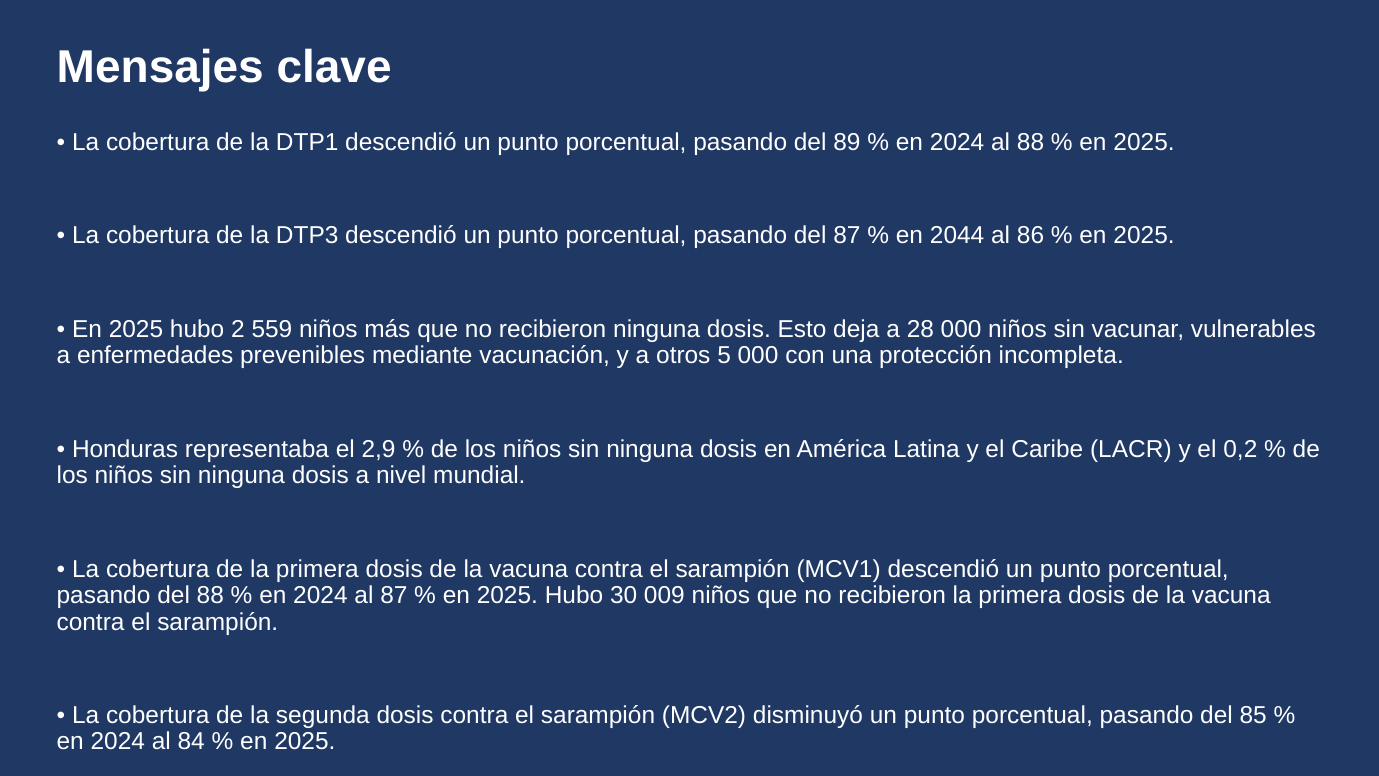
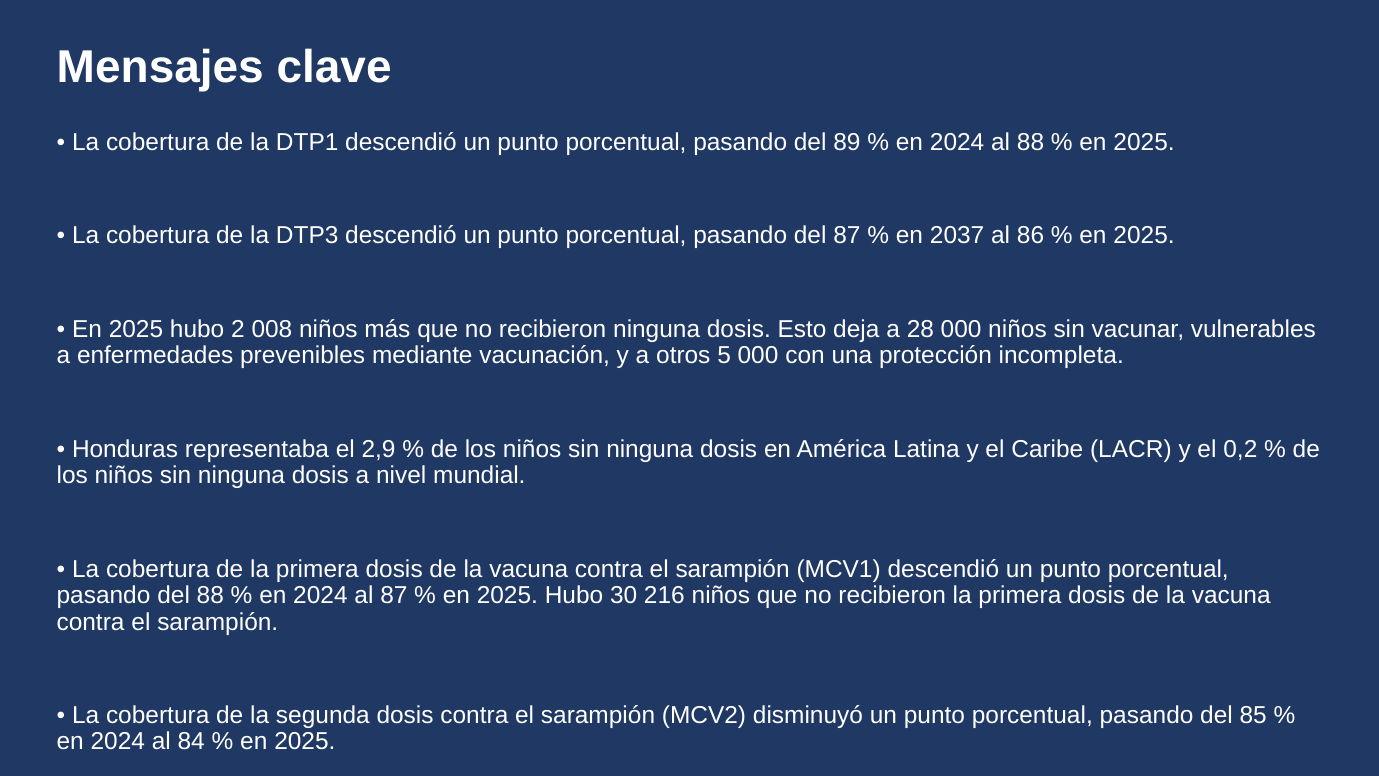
2044: 2044 -> 2037 (957, 236)
559: 559 -> 008 (272, 329)
009: 009 -> 216 (664, 595)
